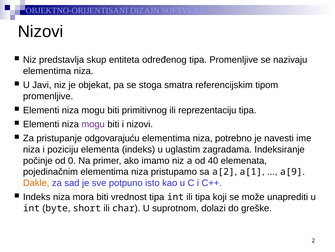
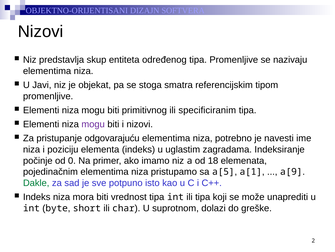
reprezentaciju: reprezentaciju -> specificiranim (207, 110)
40: 40 -> 18 (213, 160)
a[2: a[2 -> a[5 (223, 171)
Dakle colour: orange -> green (36, 183)
